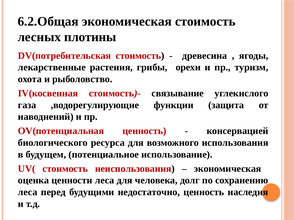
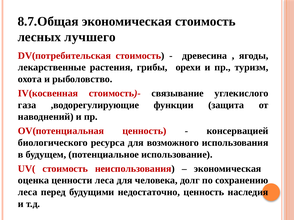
6.2.Общая: 6.2.Общая -> 8.7.Общая (48, 21)
плотины: плотины -> лучшего (90, 37)
